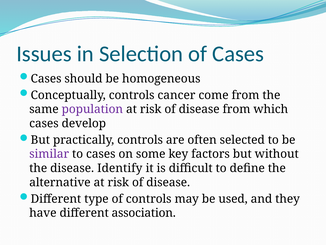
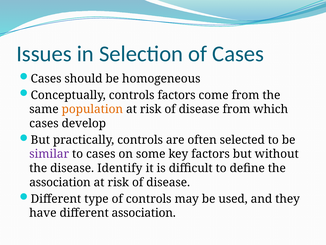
controls cancer: cancer -> factors (177, 95)
population colour: purple -> orange (92, 109)
alternative: alternative -> association (60, 182)
